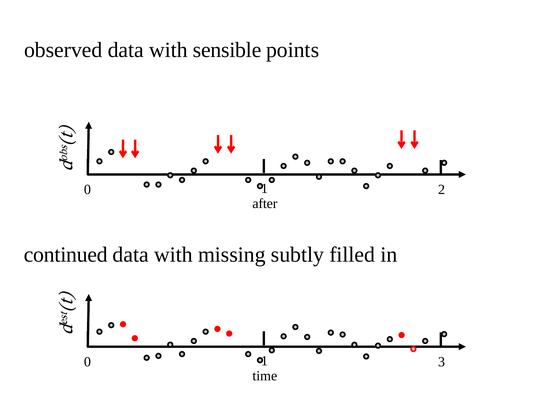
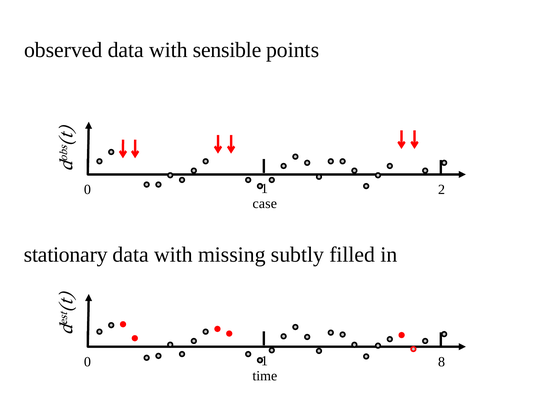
after: after -> case (265, 204)
continued: continued -> stationary (66, 255)
3: 3 -> 8 (441, 362)
